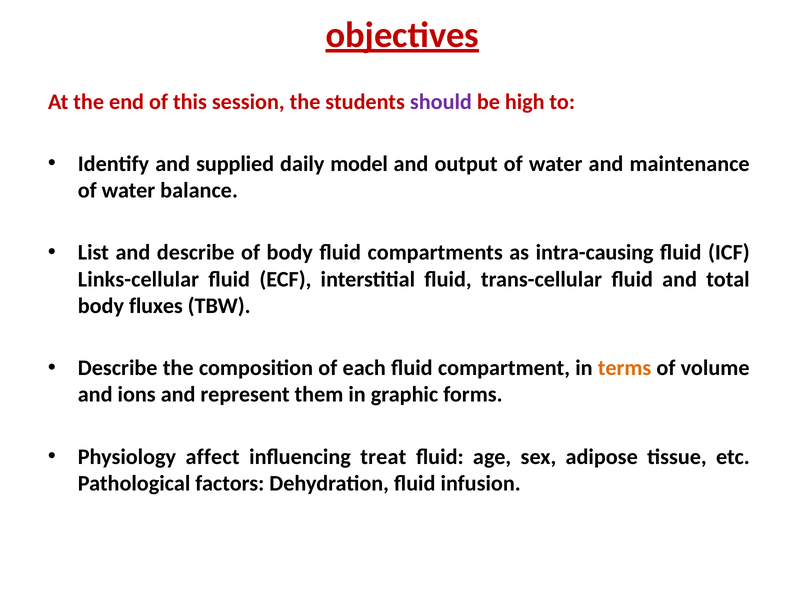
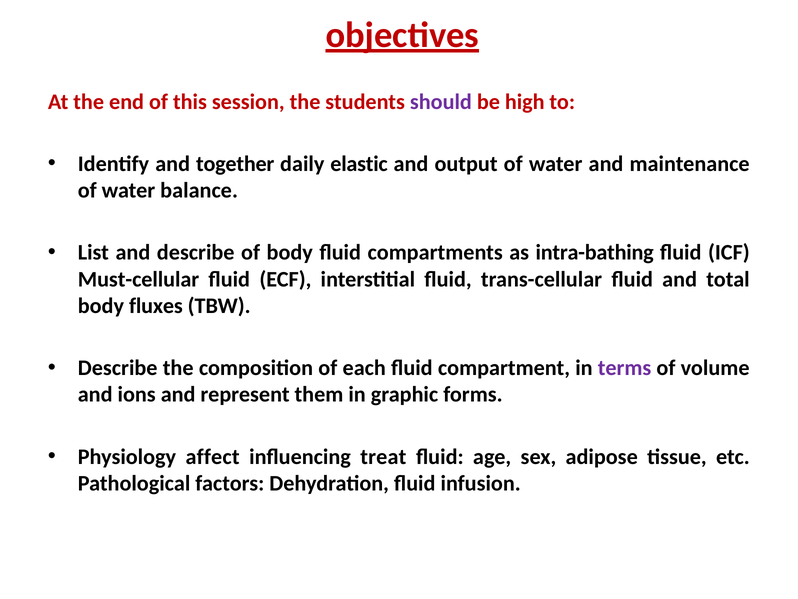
supplied: supplied -> together (235, 164)
model: model -> elastic (359, 164)
intra-causing: intra-causing -> intra-bathing (595, 252)
Links-cellular: Links-cellular -> Must-cellular (139, 279)
terms colour: orange -> purple (625, 368)
